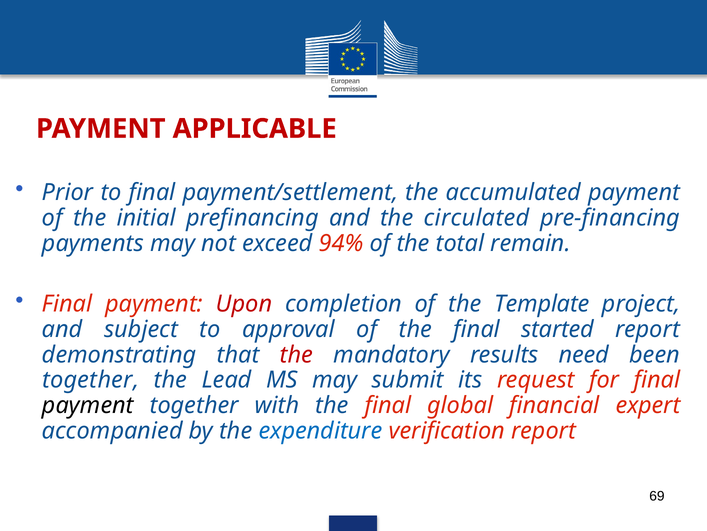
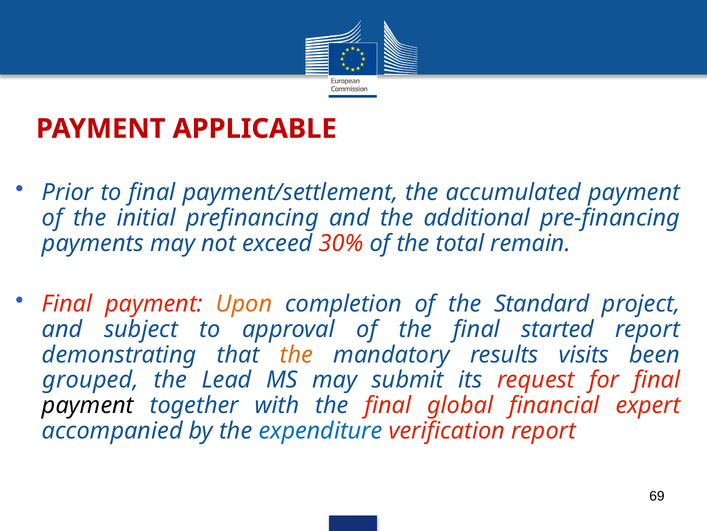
circulated: circulated -> additional (477, 218)
94%: 94% -> 30% (341, 243)
Upon colour: red -> orange (244, 303)
Template: Template -> Standard (542, 303)
the colour: red -> orange (296, 354)
need: need -> visits (584, 354)
together: together -> grouped (91, 380)
